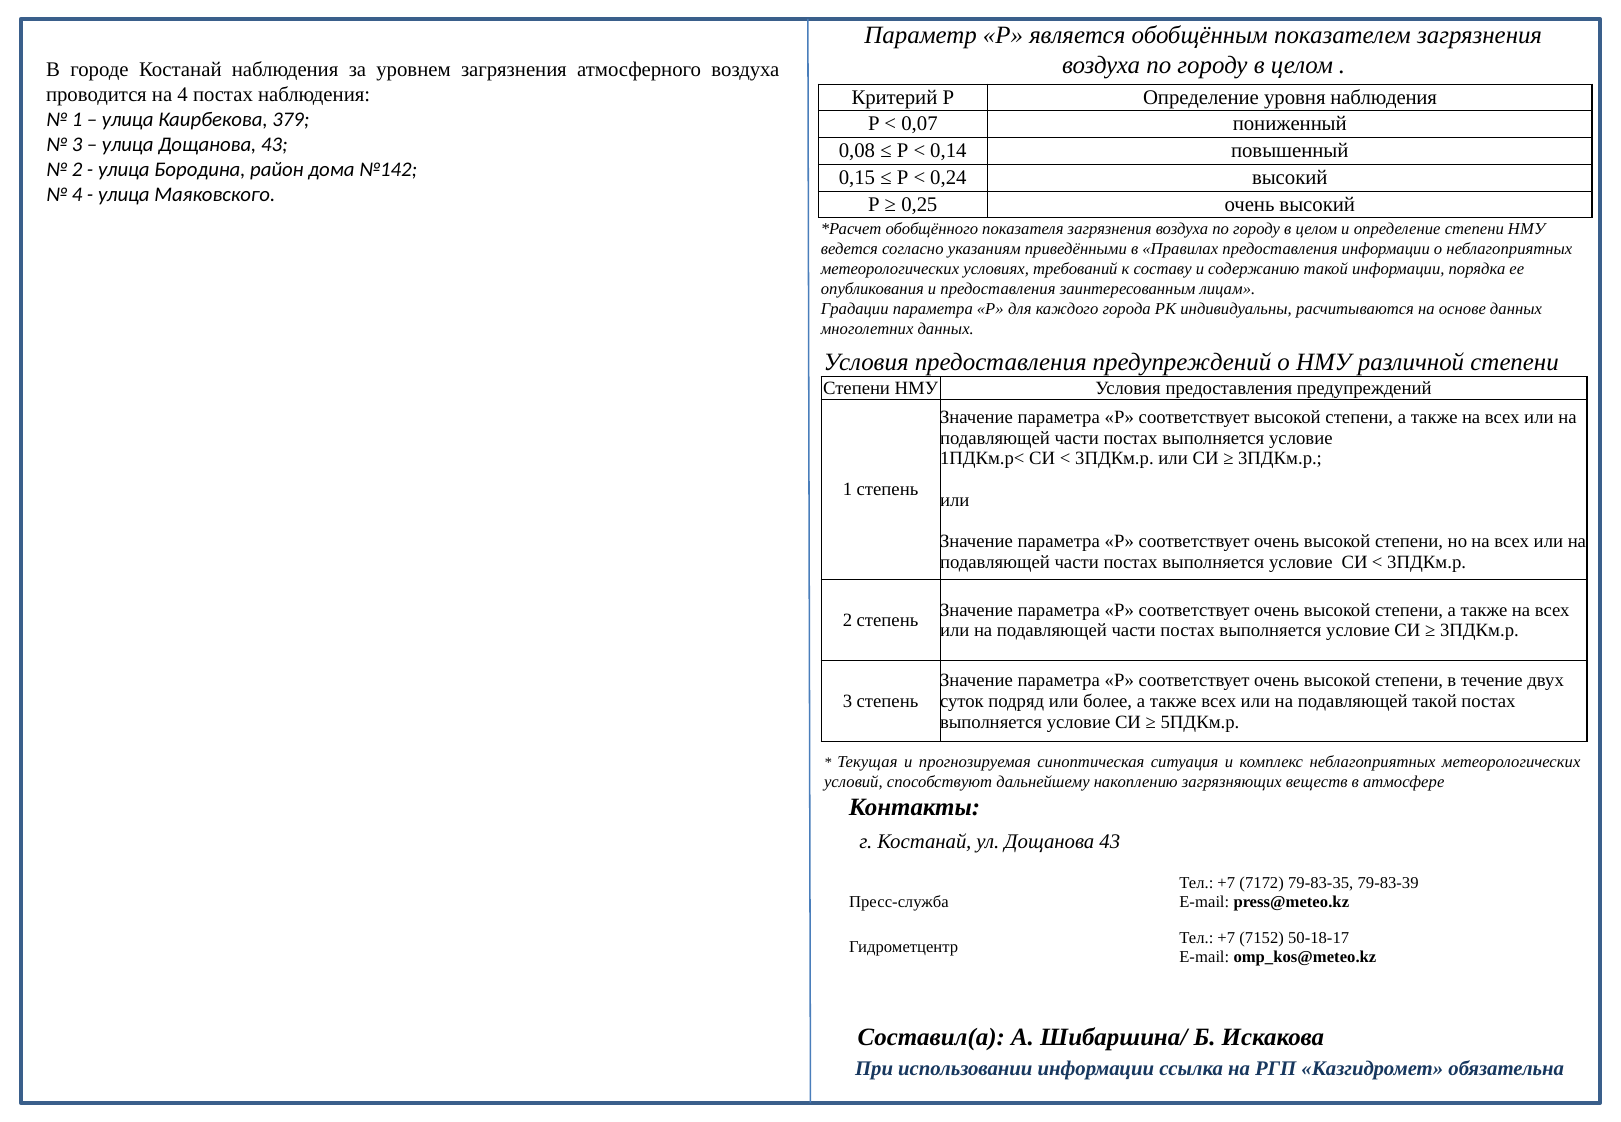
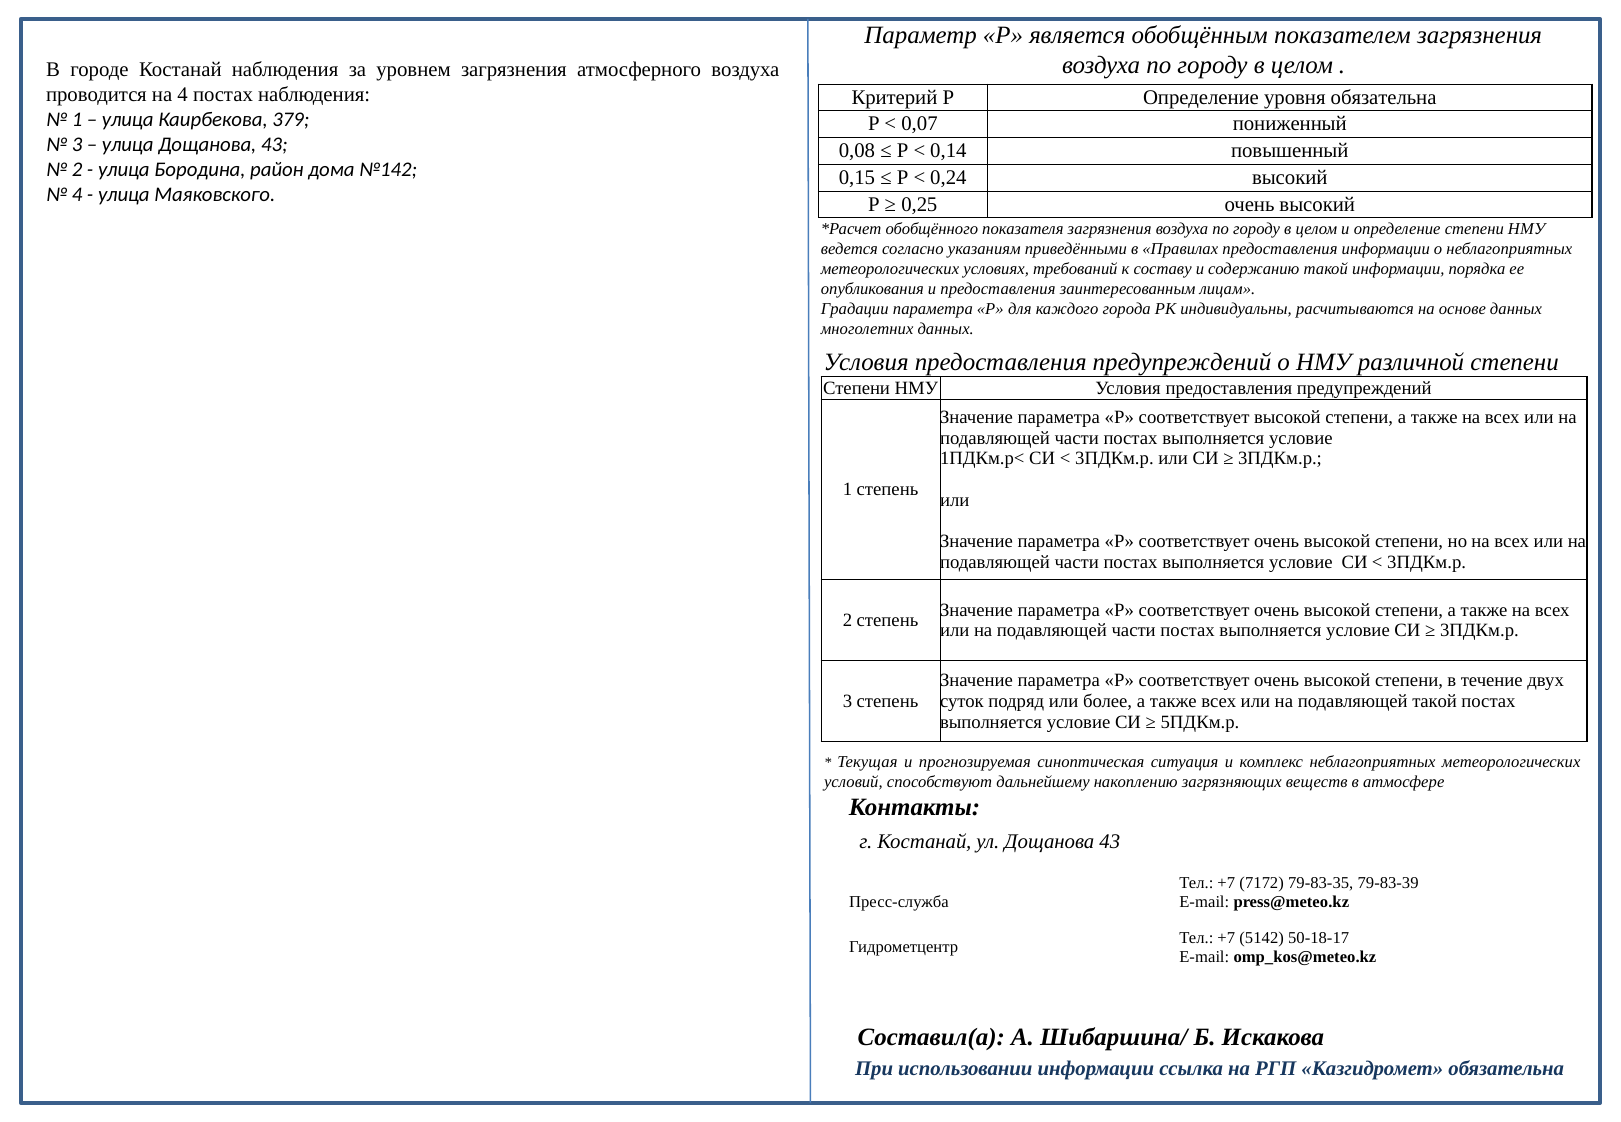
уровня наблюдения: наблюдения -> обязательна (1384, 97)
7152: 7152 -> 5142 (1262, 938)
